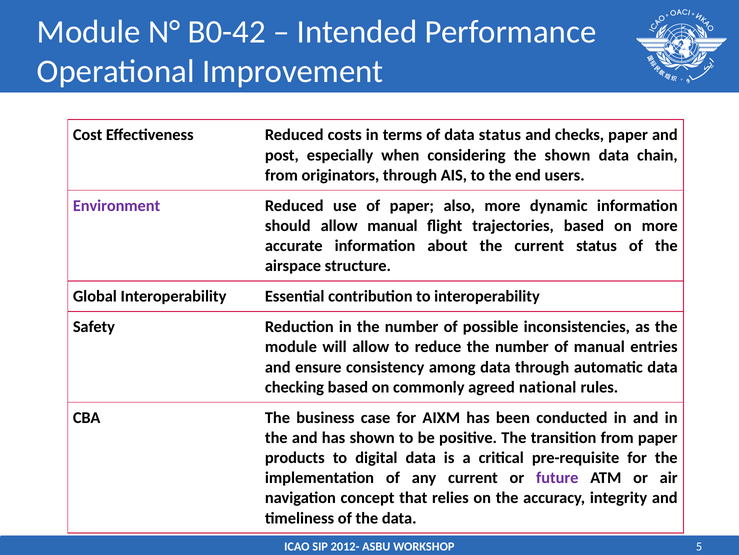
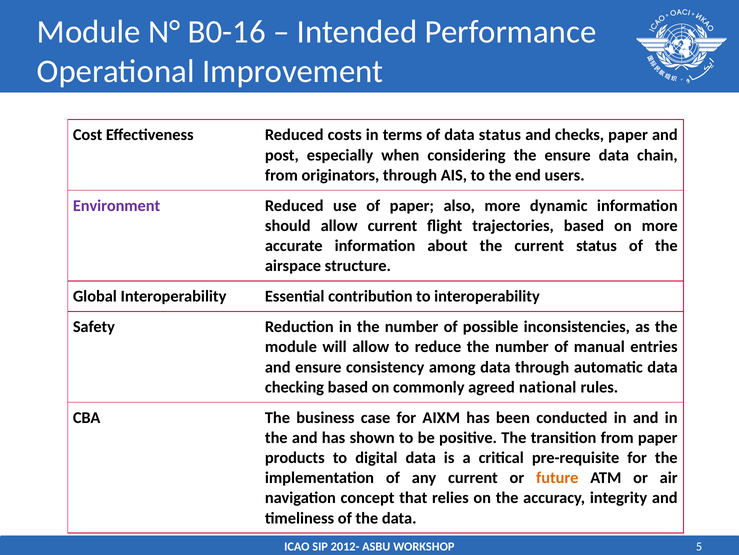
B0-42: B0-42 -> B0-16 (227, 32)
the shown: shown -> ensure (568, 155)
allow manual: manual -> current (392, 225)
future colour: purple -> orange (557, 477)
